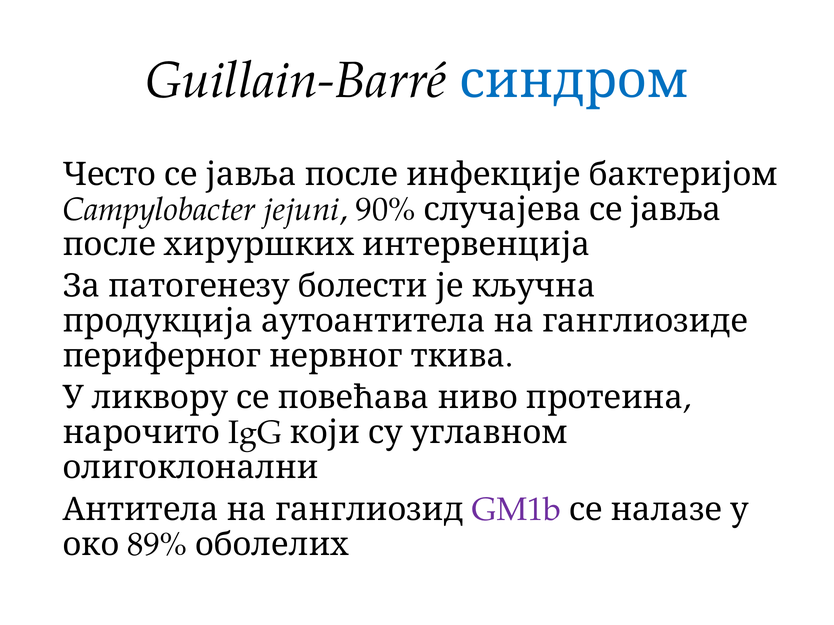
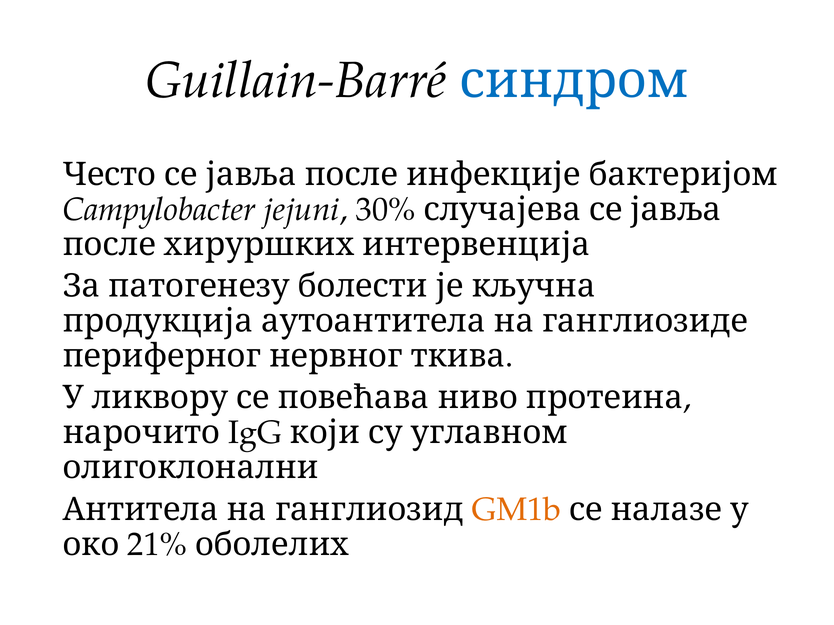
90%: 90% -> 30% (386, 209)
GM1b colour: purple -> orange (517, 510)
89%: 89% -> 21% (157, 545)
